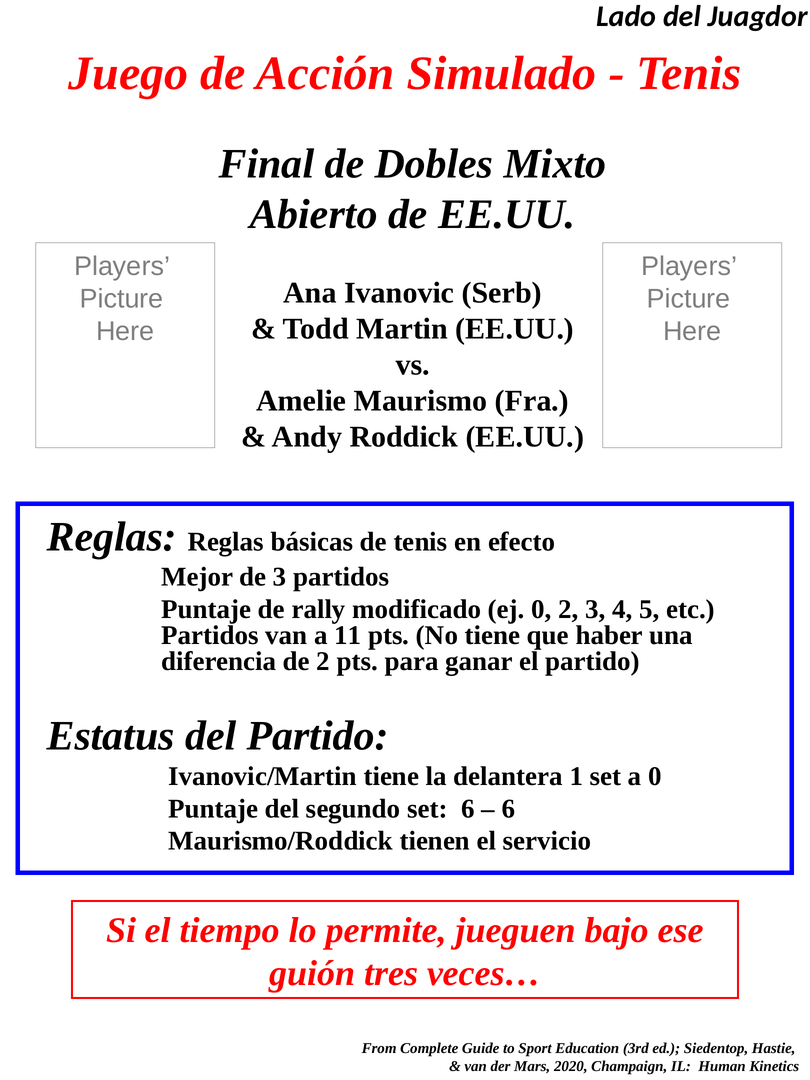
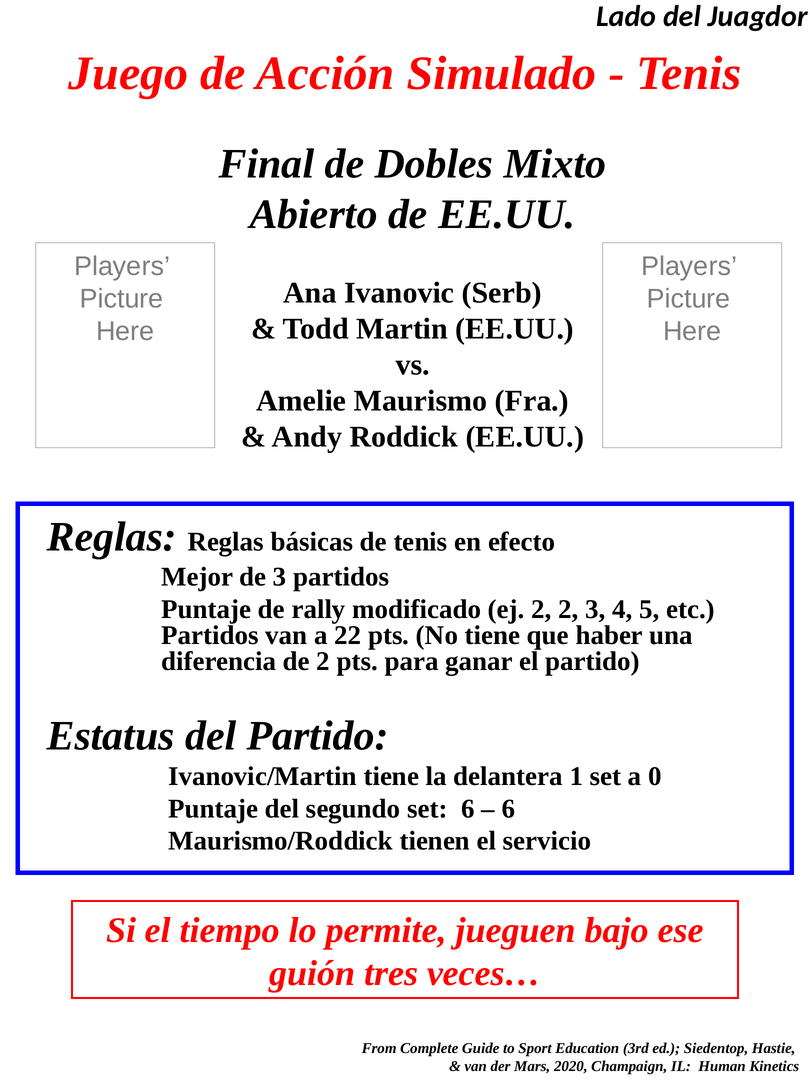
ej 0: 0 -> 2 (541, 609)
11: 11 -> 22 (348, 635)
